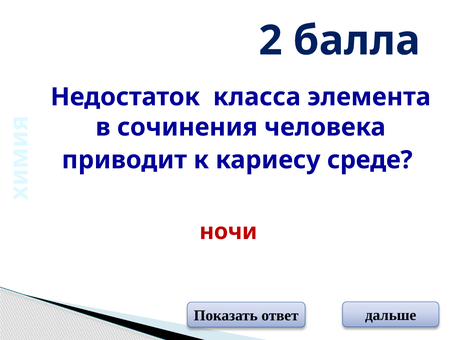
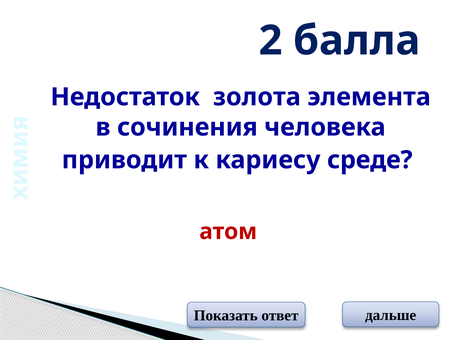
класса: класса -> золота (257, 97)
ночи: ночи -> атом (228, 231)
